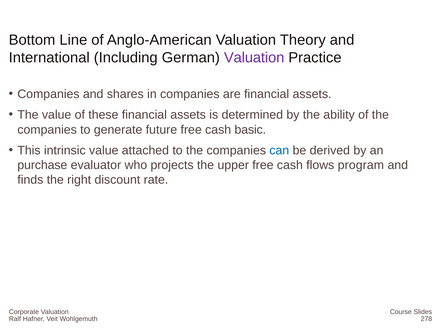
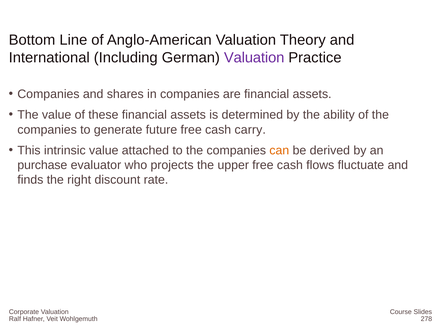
basic: basic -> carry (250, 130)
can colour: blue -> orange (279, 151)
program: program -> fluctuate (361, 165)
